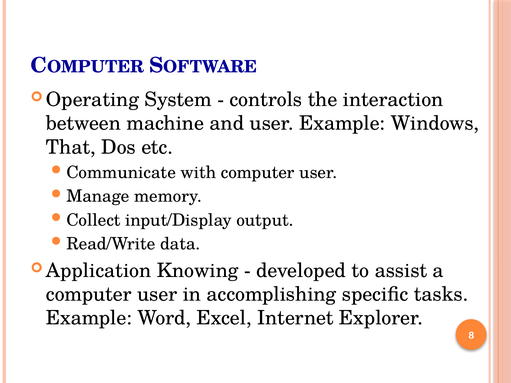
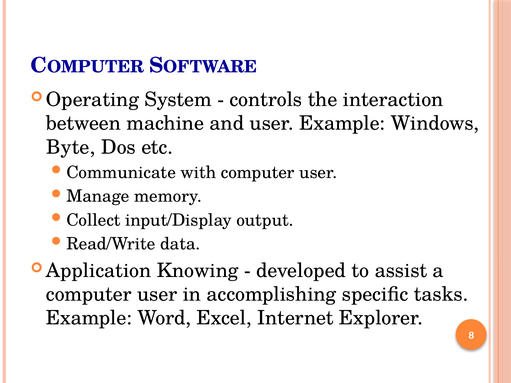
That: That -> Byte (71, 147)
